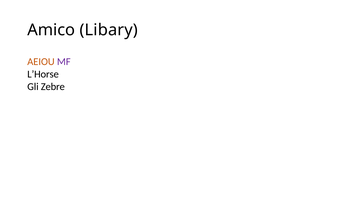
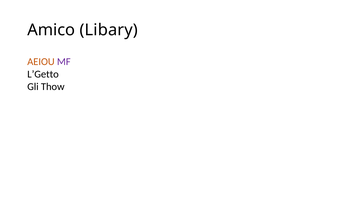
L’Horse: L’Horse -> L’Getto (43, 74)
Zebre: Zebre -> Thow (53, 87)
